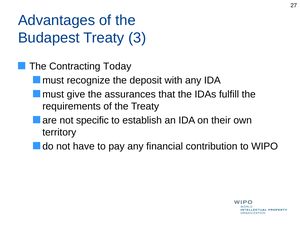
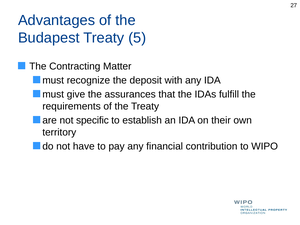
3: 3 -> 5 (137, 38)
Today: Today -> Matter (117, 66)
